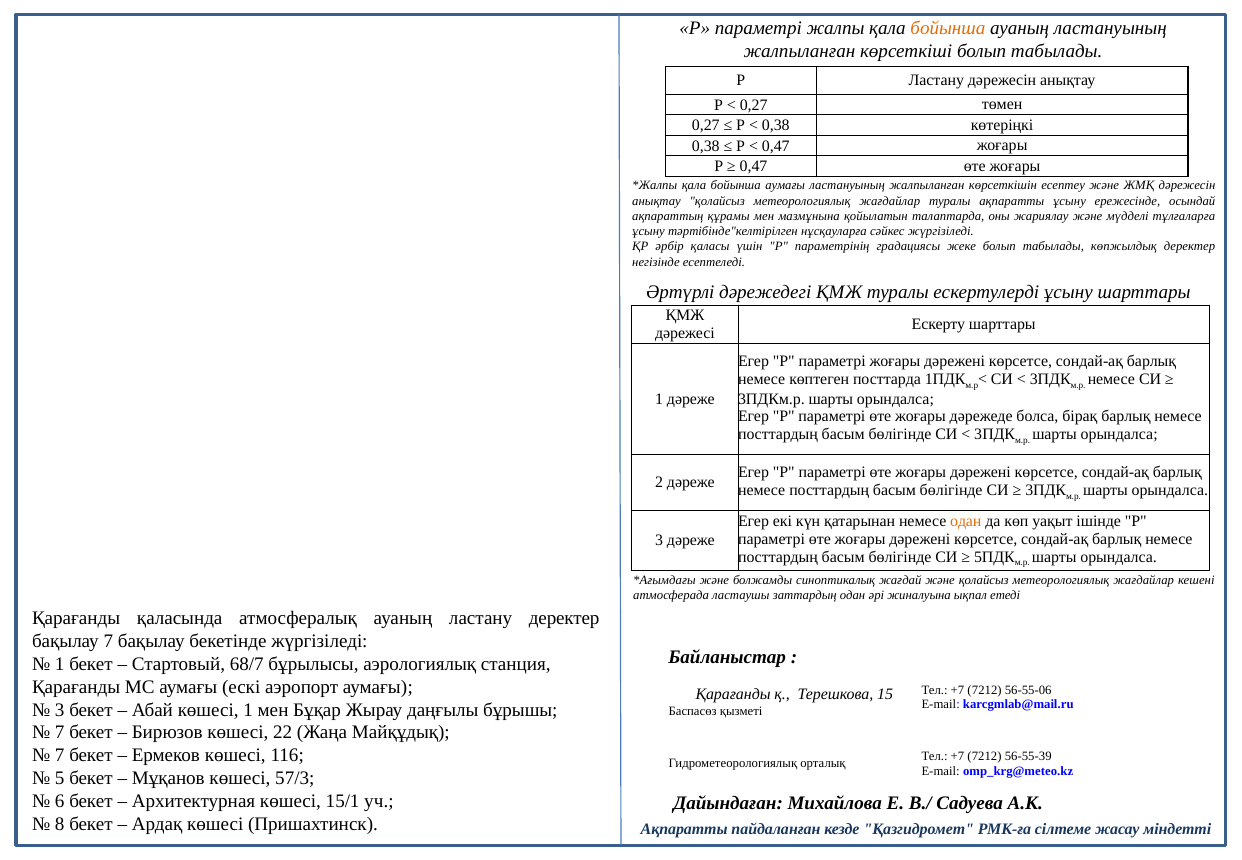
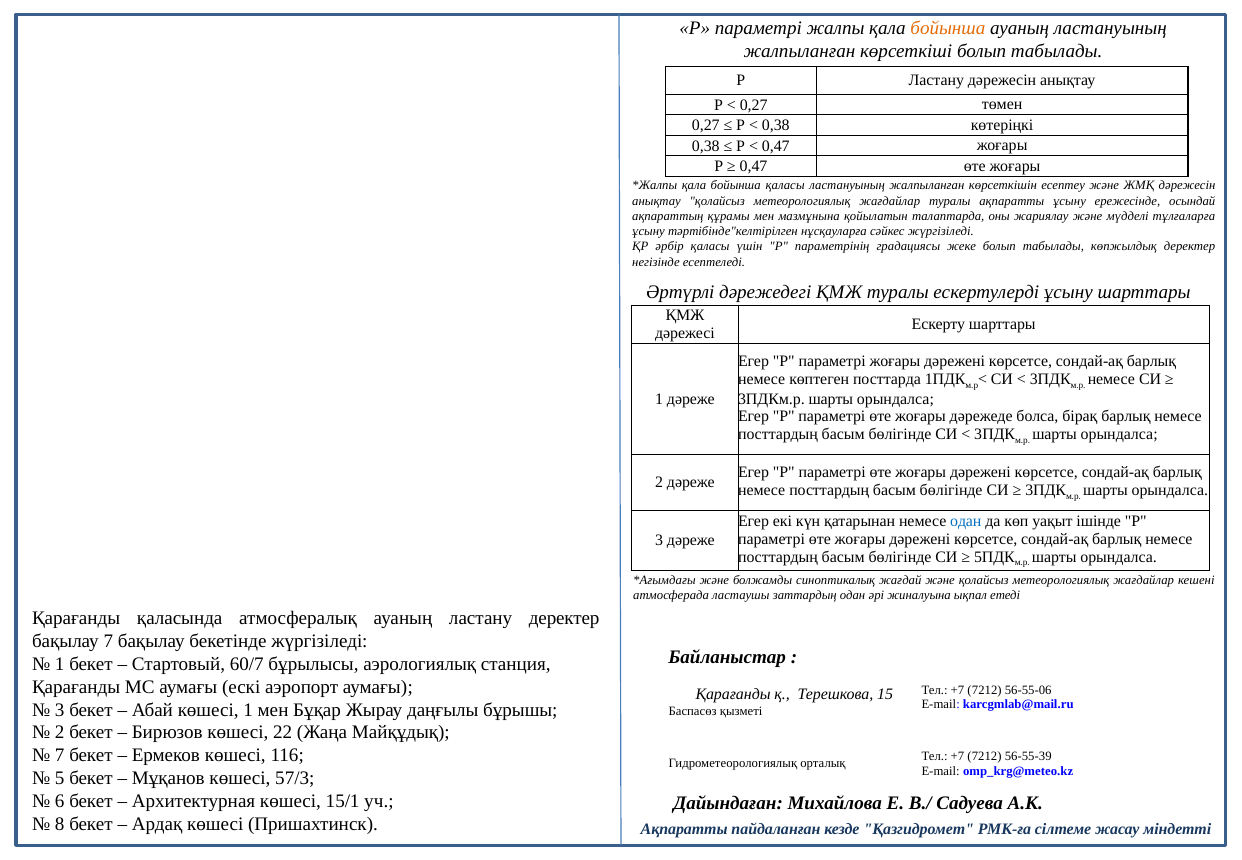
бойынша аумағы: аумағы -> қаласы (785, 186)
одан colour: orange -> blue (966, 522)
68/7: 68/7 -> 60/7 (247, 664)
7: 7 -> 2 (60, 733)
